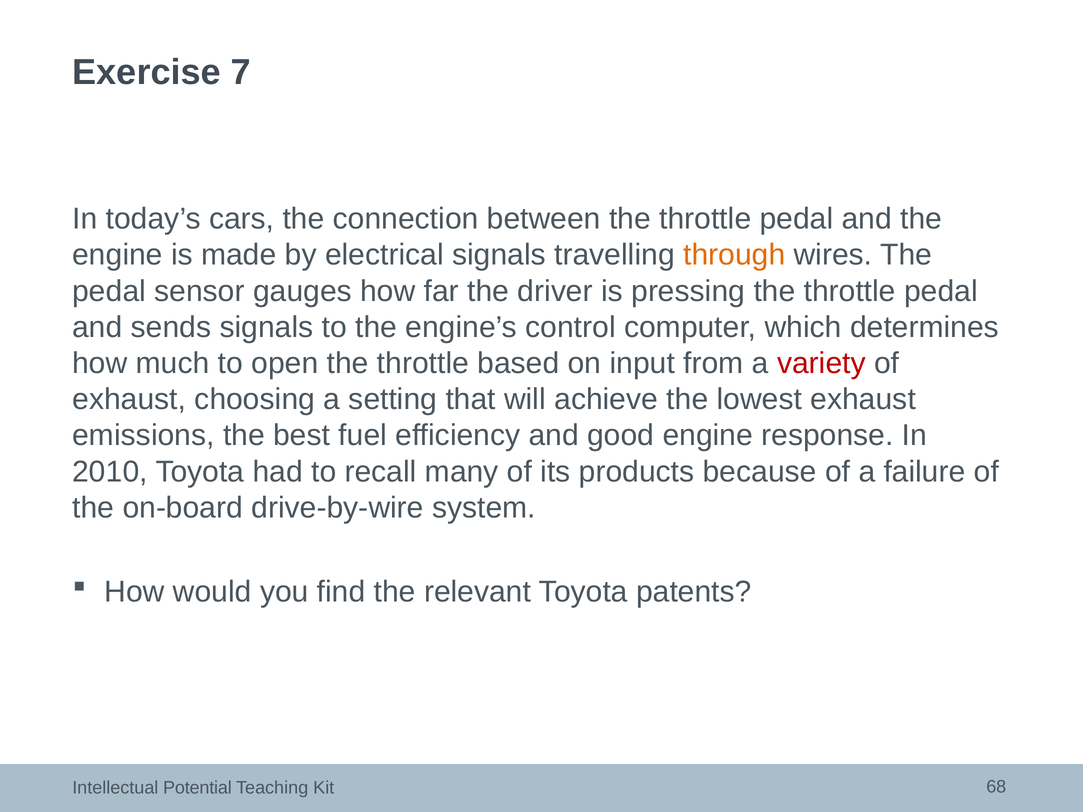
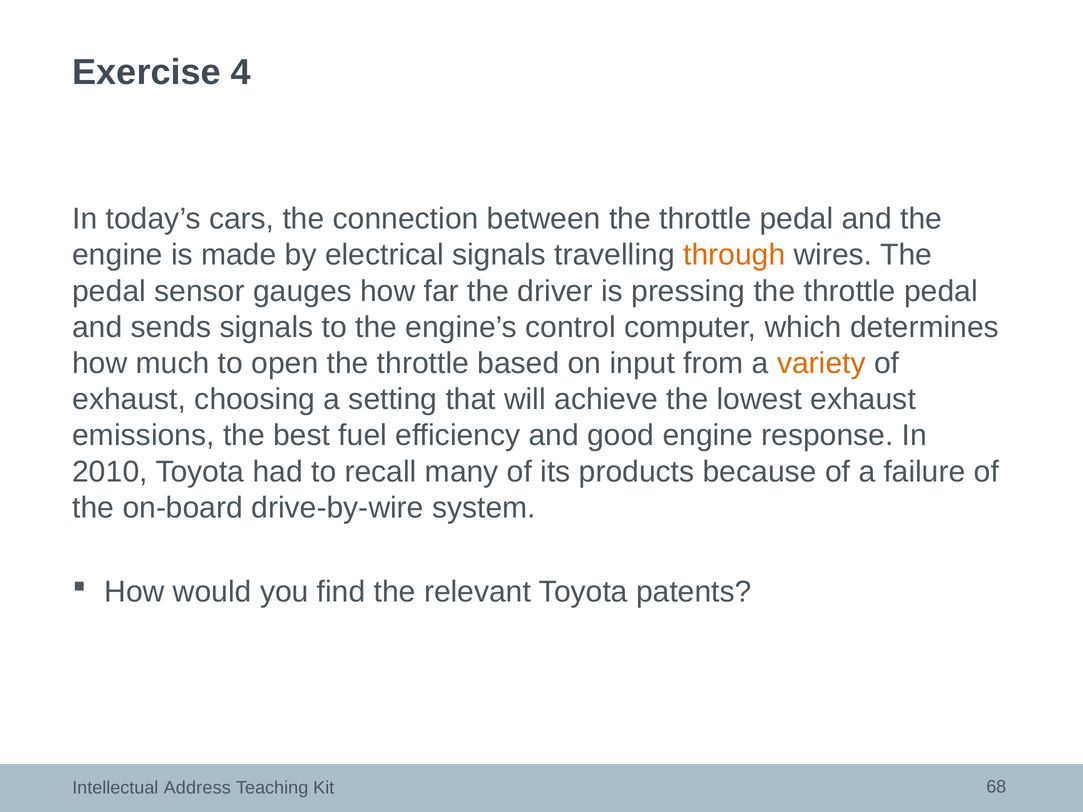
7: 7 -> 4 (241, 72)
variety colour: red -> orange (821, 363)
Potential: Potential -> Address (197, 788)
